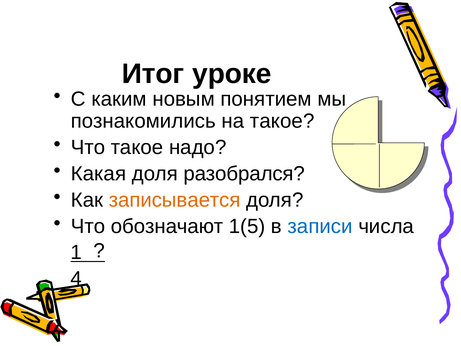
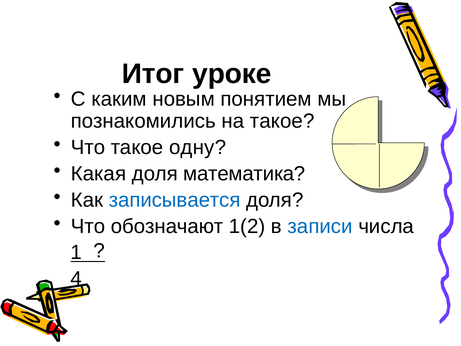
надо: надо -> одну (198, 147)
разобрался: разобрался -> математика (244, 174)
записывается colour: orange -> blue (175, 200)
1(5: 1(5 -> 1(2 (247, 226)
